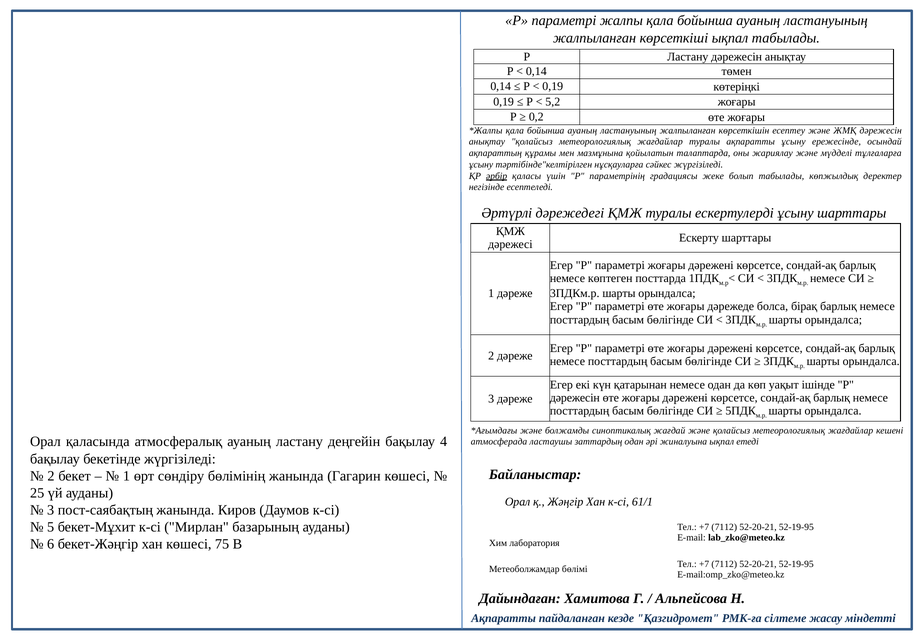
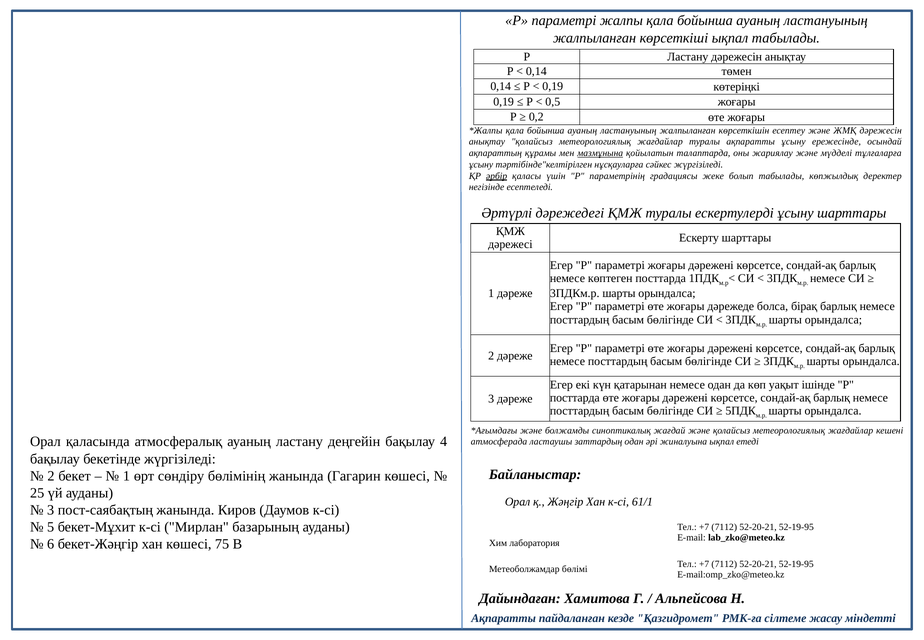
5,2: 5,2 -> 0,5 (553, 102)
мазмұнына underline: none -> present (600, 153)
дәрежесін: дәрежесін -> посттарда (575, 398)
